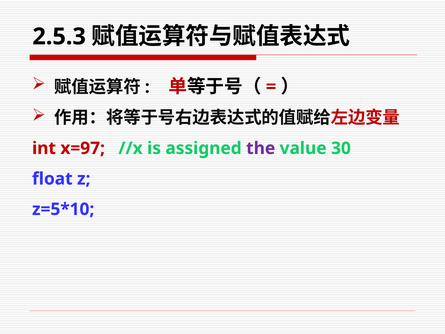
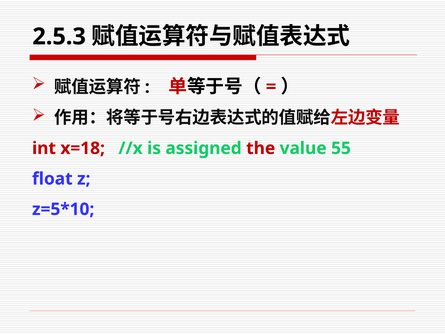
x=97: x=97 -> x=18 (83, 148)
the colour: purple -> red (261, 148)
30: 30 -> 55 (341, 148)
